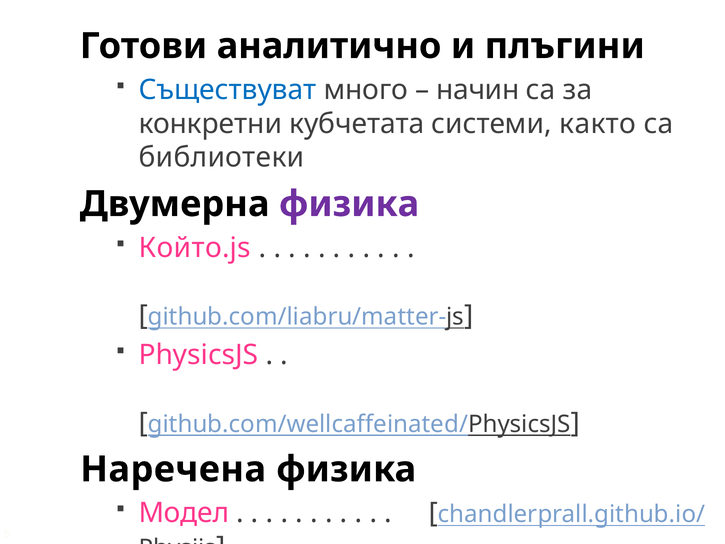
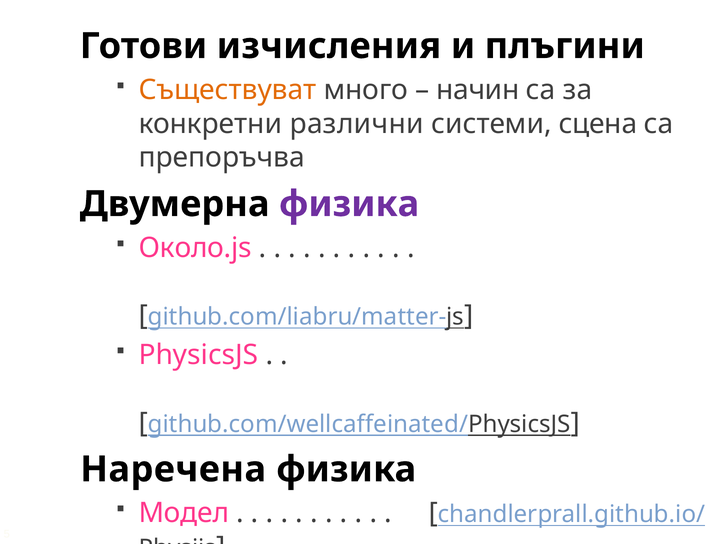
аналитично: аналитично -> изчисления (329, 46)
Съществуват colour: blue -> orange (228, 90)
кубчетата: кубчетата -> различни (357, 124)
както: както -> сцена (598, 124)
библиотеки: библиотеки -> препоръчва (222, 158)
Който.js: Който.js -> Около.js (195, 248)
